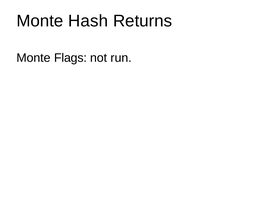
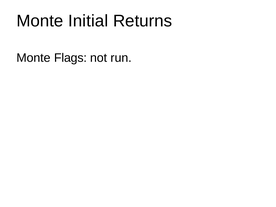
Hash: Hash -> Initial (88, 21)
